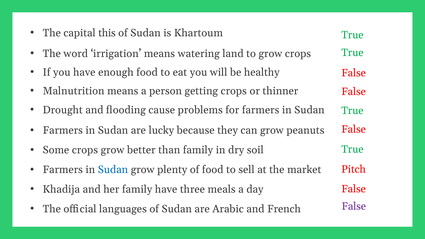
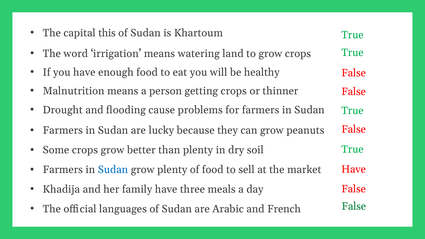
than family: family -> plenty (198, 150)
Pitch: Pitch -> Have (354, 169)
False colour: purple -> green (354, 206)
